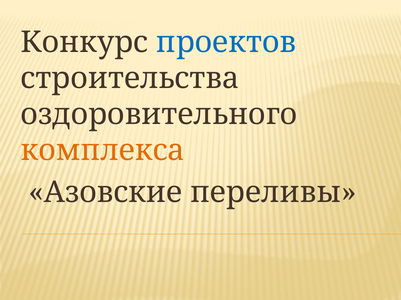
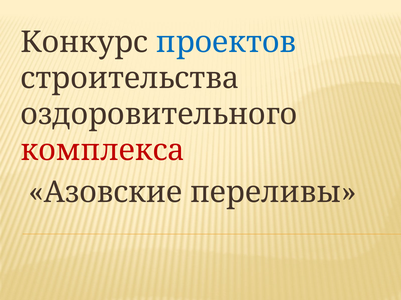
комплекса colour: orange -> red (103, 150)
